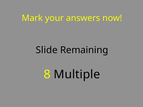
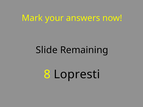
Multiple: Multiple -> Lopresti (77, 75)
